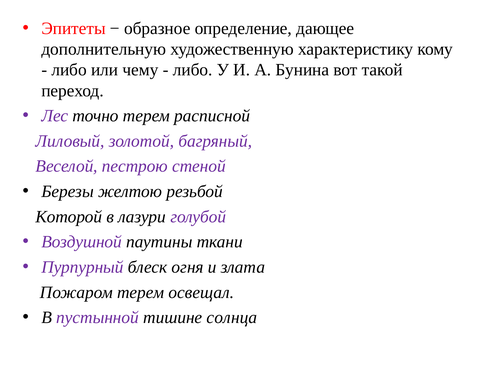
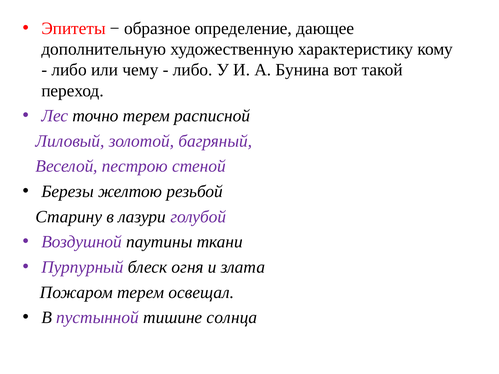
Которой: Которой -> Старину (69, 217)
